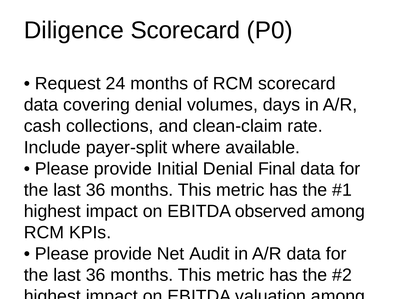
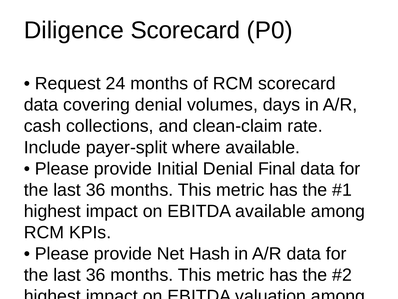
EBITDA observed: observed -> available (271, 211)
Audit: Audit -> Hash (210, 253)
